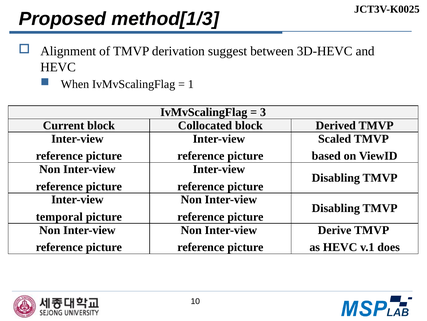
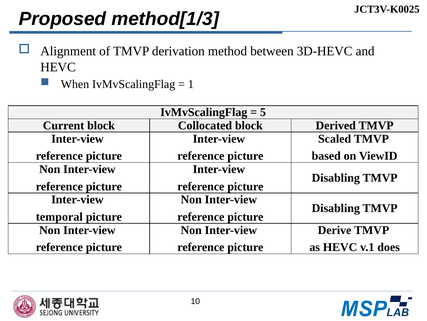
suggest: suggest -> method (228, 51)
3: 3 -> 5 (263, 112)
